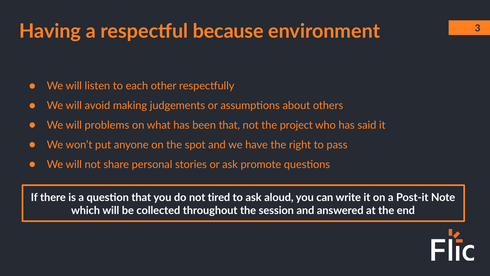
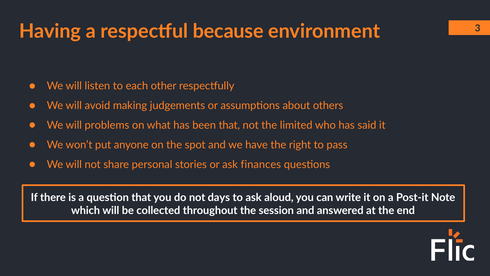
project: project -> limited (296, 125)
promote: promote -> finances (261, 164)
tired: tired -> days (219, 197)
